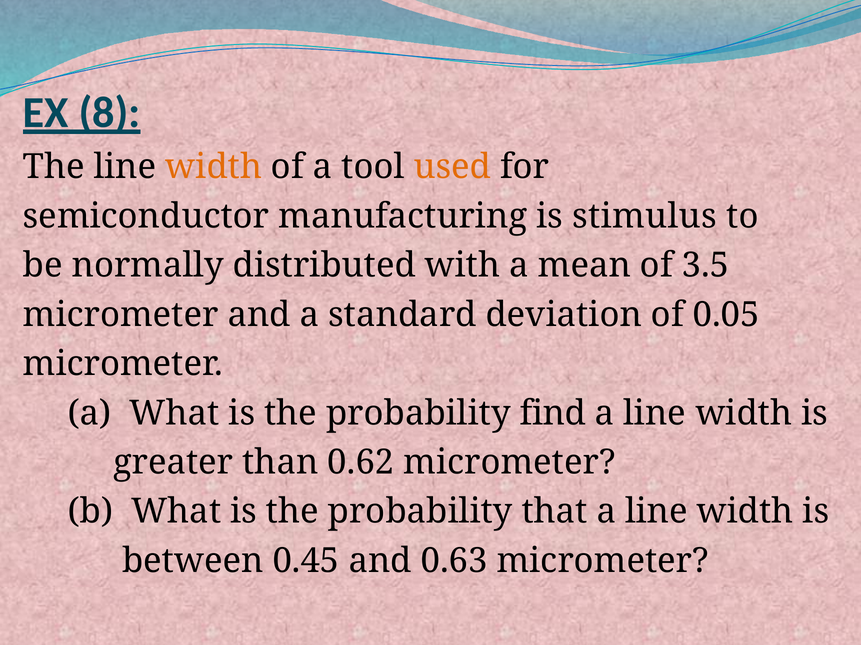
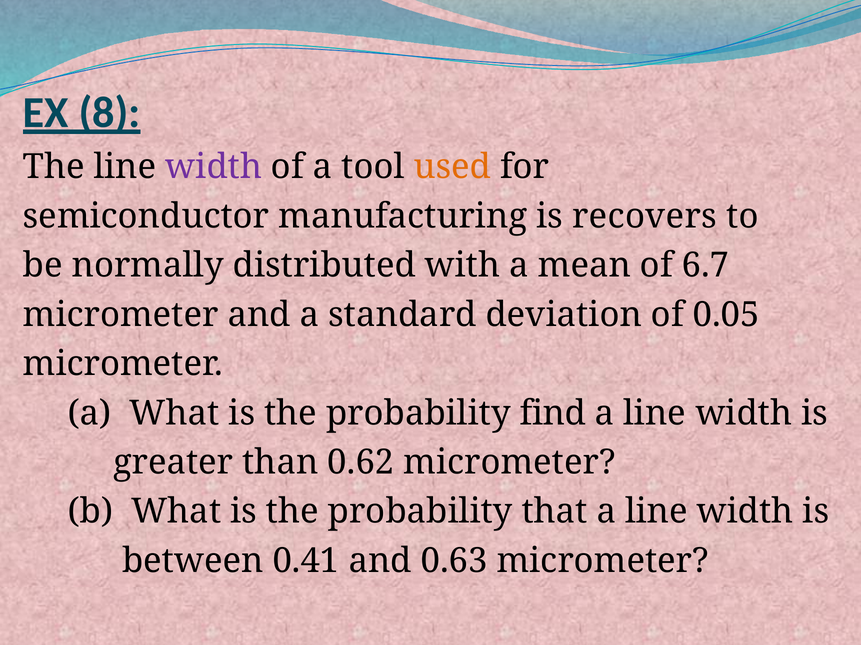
width colour: orange -> purple (214, 167)
stimulus: stimulus -> recovers (645, 216)
3.5: 3.5 -> 6.7 (706, 266)
0.45: 0.45 -> 0.41 (306, 561)
